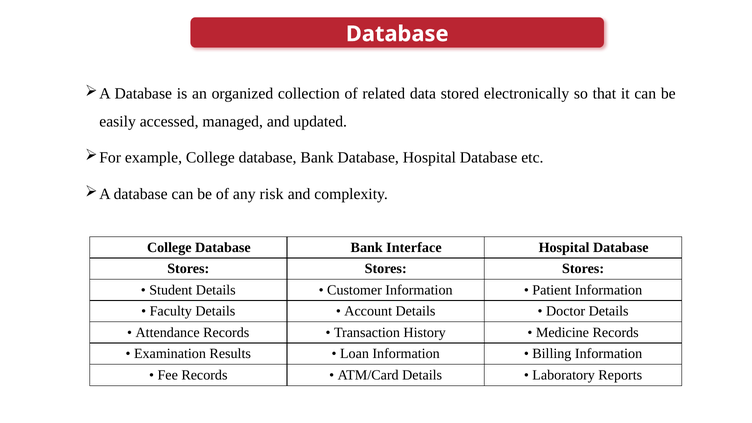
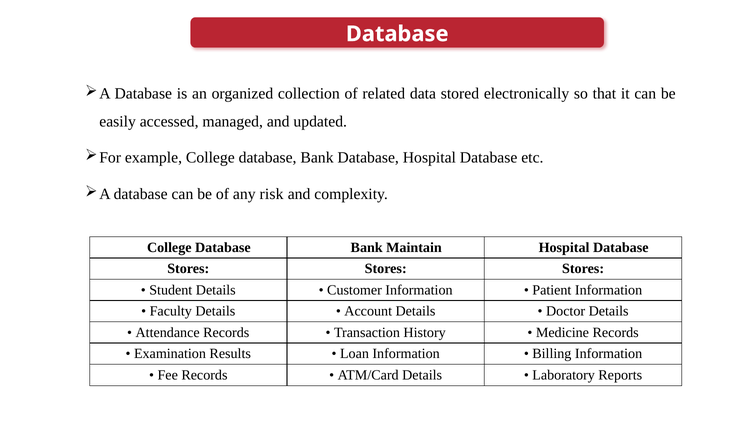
Interface: Interface -> Maintain (414, 247)
